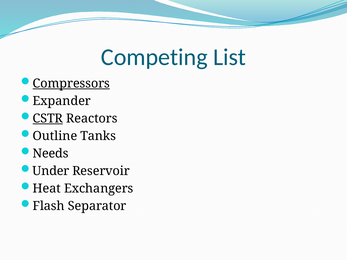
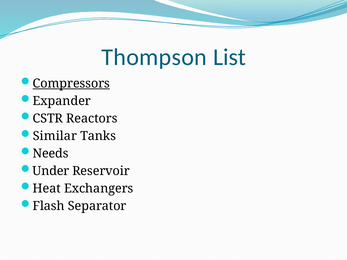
Competing: Competing -> Thompson (154, 57)
CSTR underline: present -> none (48, 119)
Outline: Outline -> Similar (55, 136)
